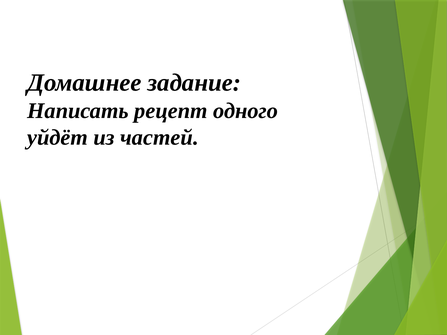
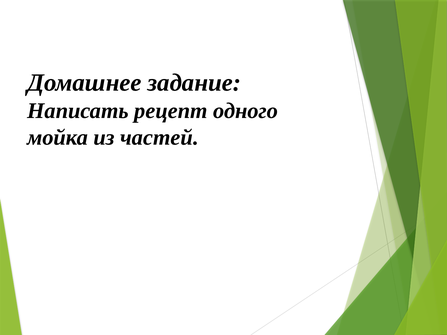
уйдёт: уйдёт -> мойка (58, 138)
